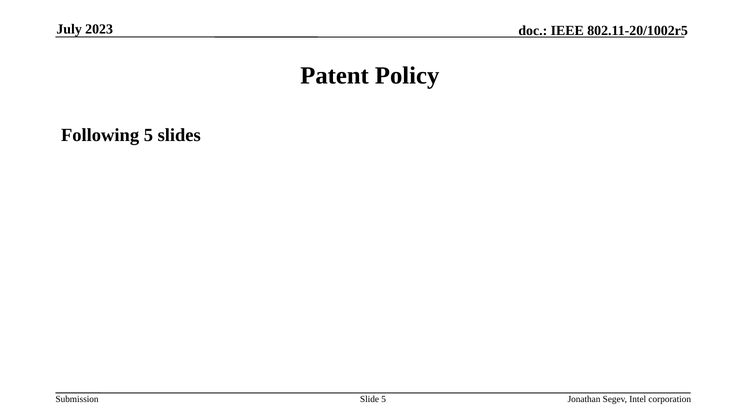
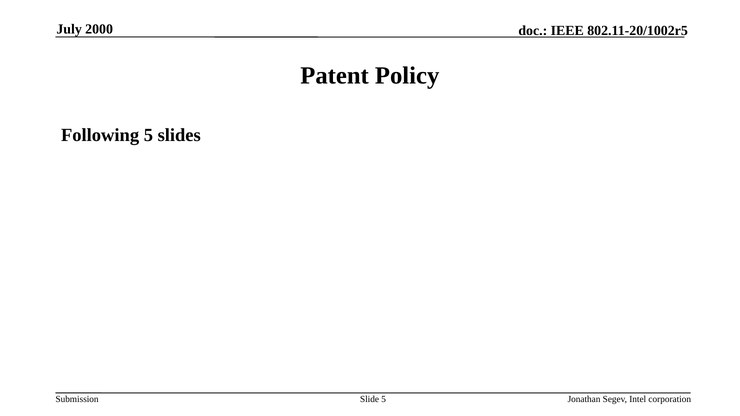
2023: 2023 -> 2000 (99, 29)
